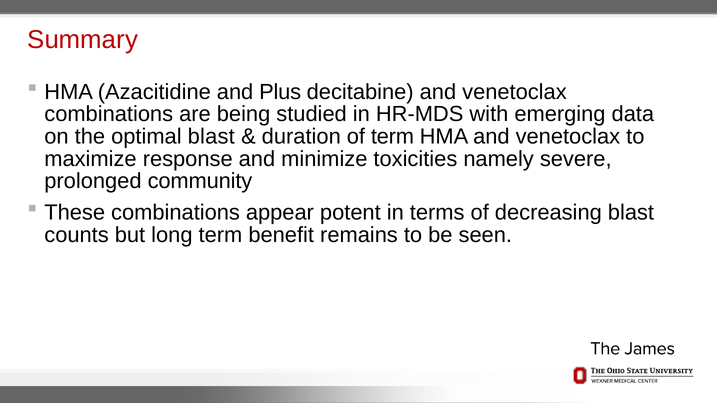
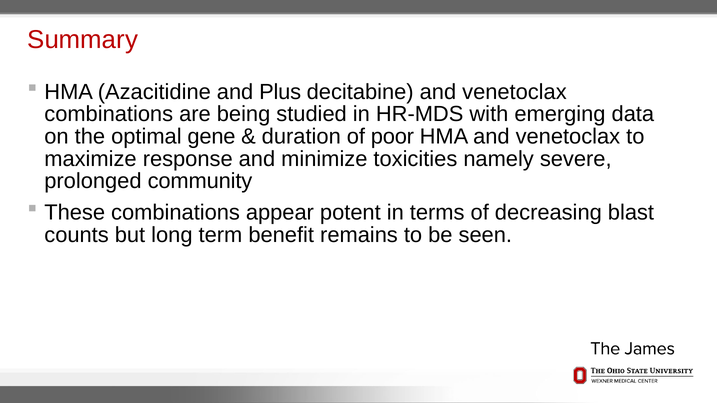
optimal blast: blast -> gene (211, 137)
of term: term -> poor (392, 137)
